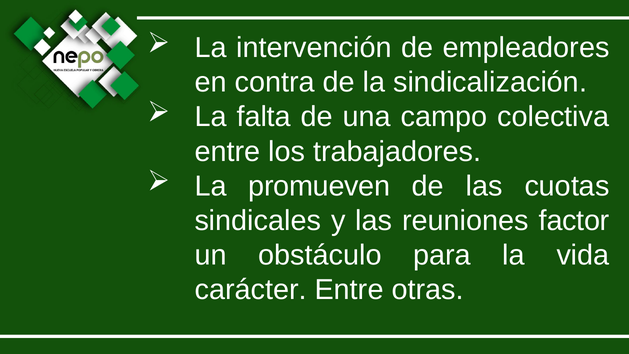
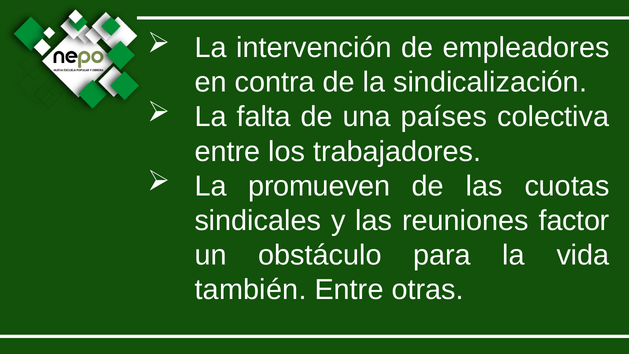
campo: campo -> países (444, 117)
carácter: carácter -> también (251, 290)
